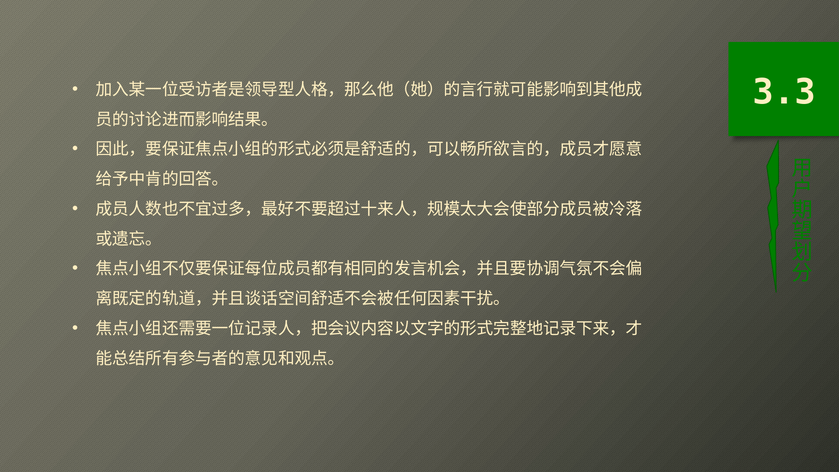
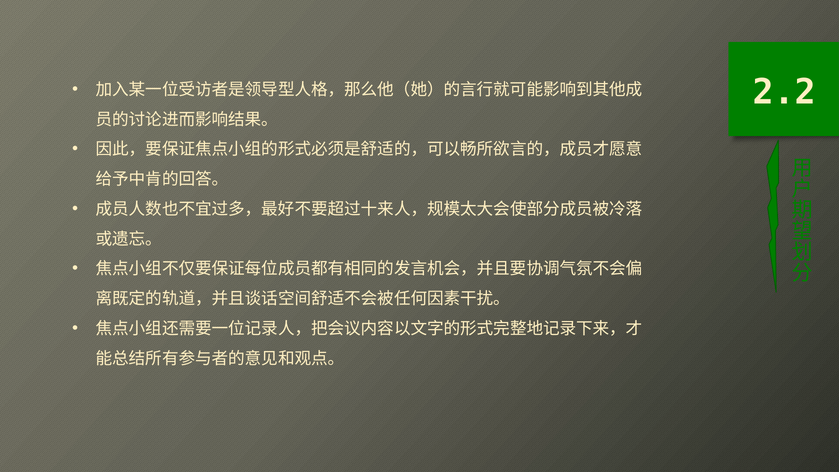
3.3: 3.3 -> 2.2 (784, 92)
